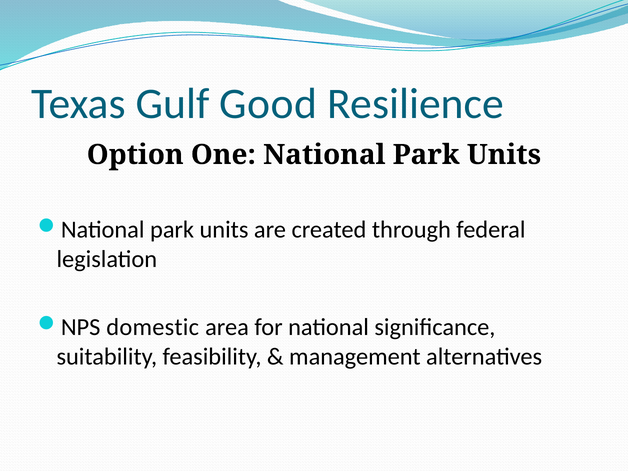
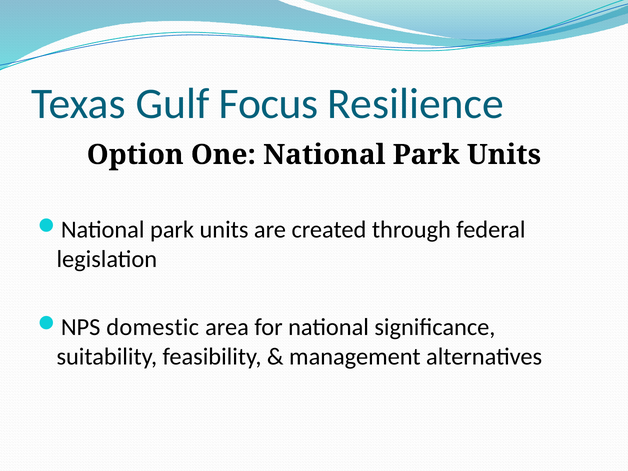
Good: Good -> Focus (269, 104)
